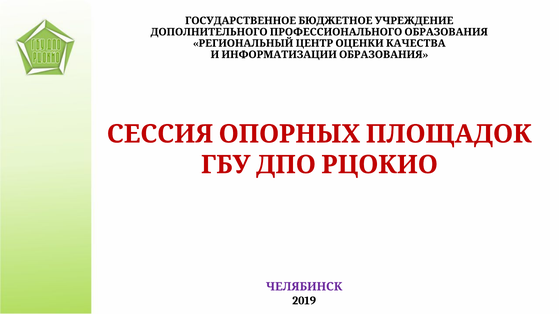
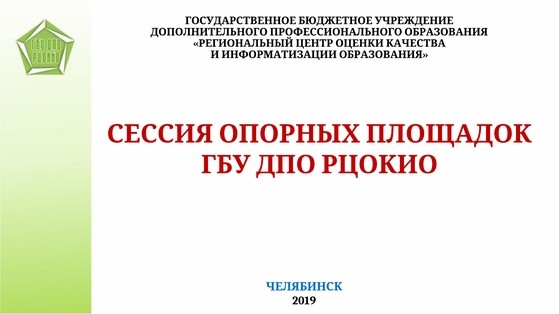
ЧЕЛЯБИНСК colour: purple -> blue (304, 287)
